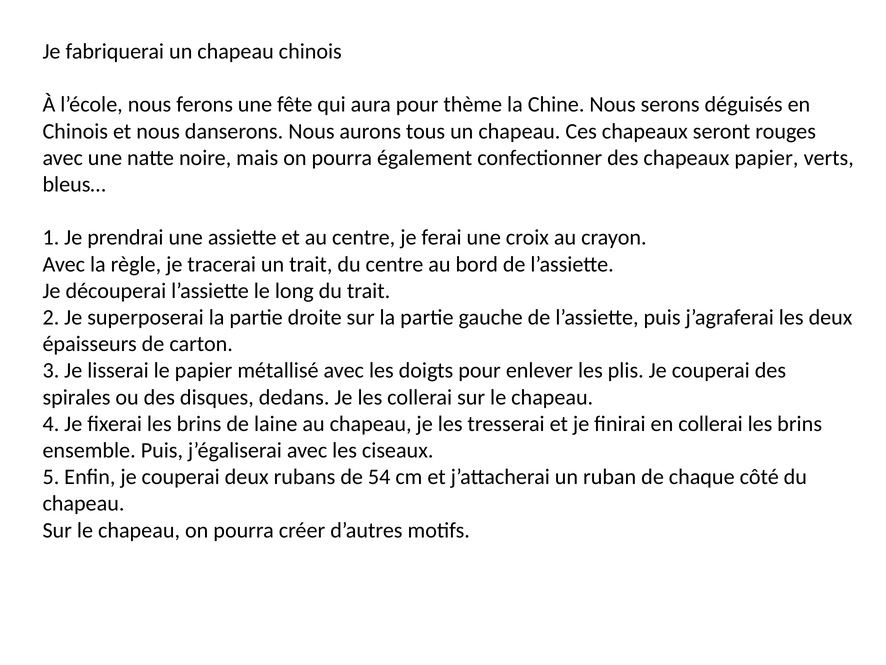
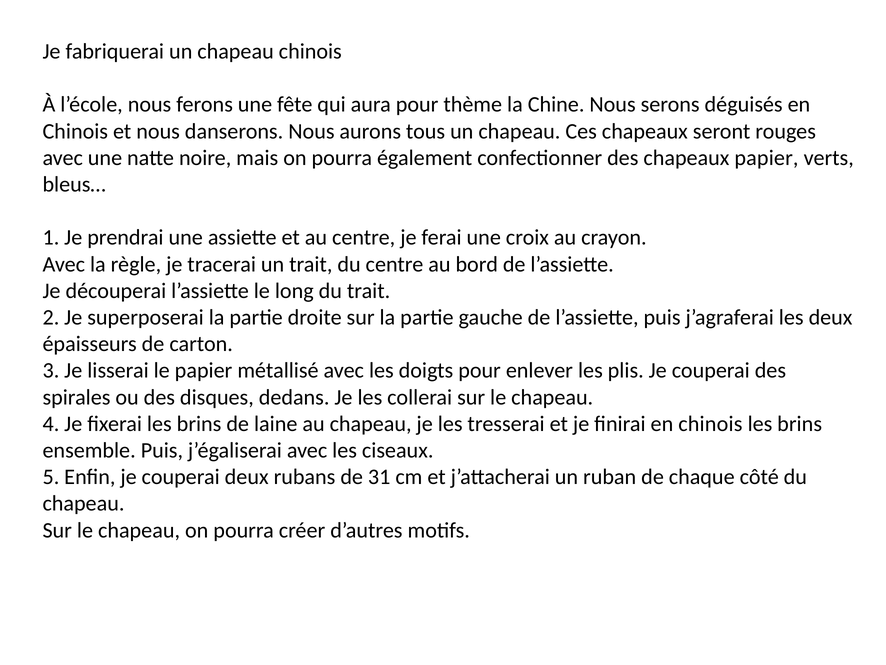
finirai en collerai: collerai -> chinois (710, 424)
54: 54 -> 31 (379, 477)
